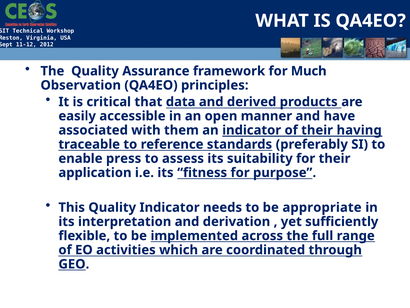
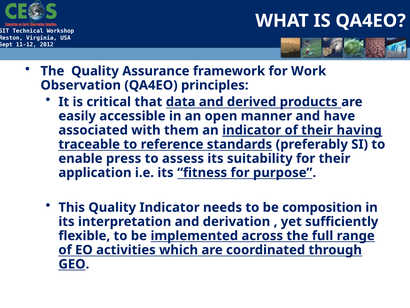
Much: Much -> Work (309, 71)
appropriate: appropriate -> composition (322, 207)
